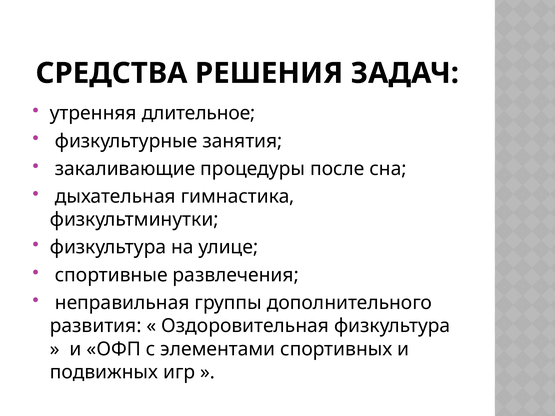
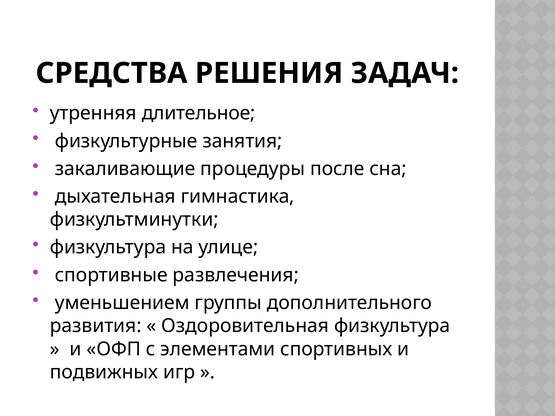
неправильная: неправильная -> уменьшением (122, 303)
